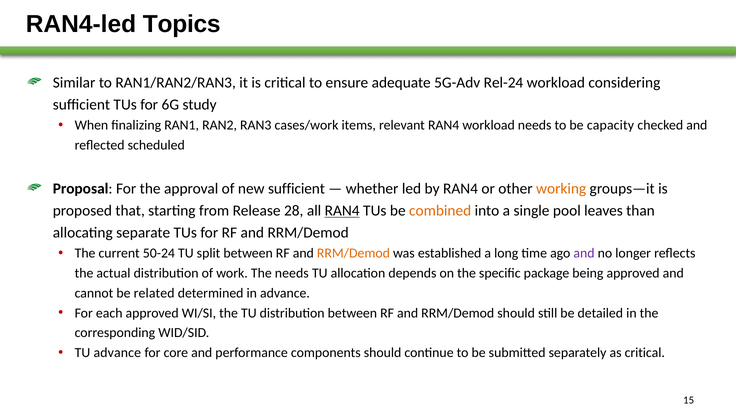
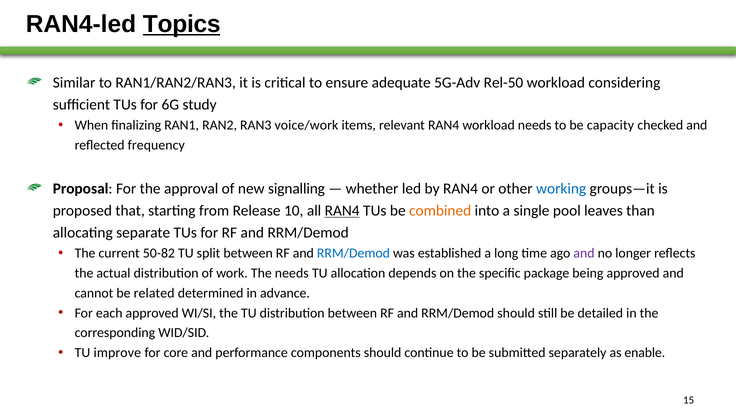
Topics underline: none -> present (182, 24)
Rel-24: Rel-24 -> Rel-50 (503, 83)
cases/work: cases/work -> voice/work (306, 125)
scheduled: scheduled -> frequency (156, 145)
new sufficient: sufficient -> signalling (297, 189)
working colour: orange -> blue (561, 189)
28: 28 -> 10 (294, 211)
50-24: 50-24 -> 50-82 (159, 253)
RRM/Demod colour: orange -> blue (353, 253)
TU advance: advance -> improve (117, 353)
as critical: critical -> enable (645, 353)
